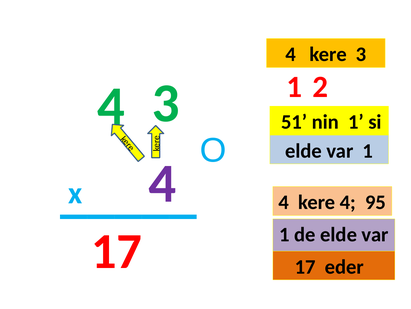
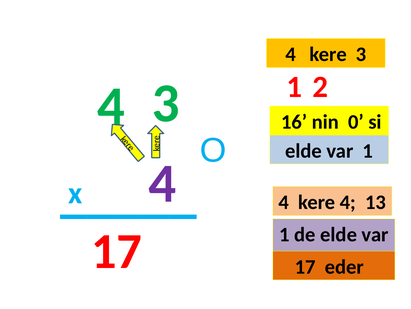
51: 51 -> 16 (294, 122)
nin 1: 1 -> 0 (356, 122)
95: 95 -> 13 (376, 202)
